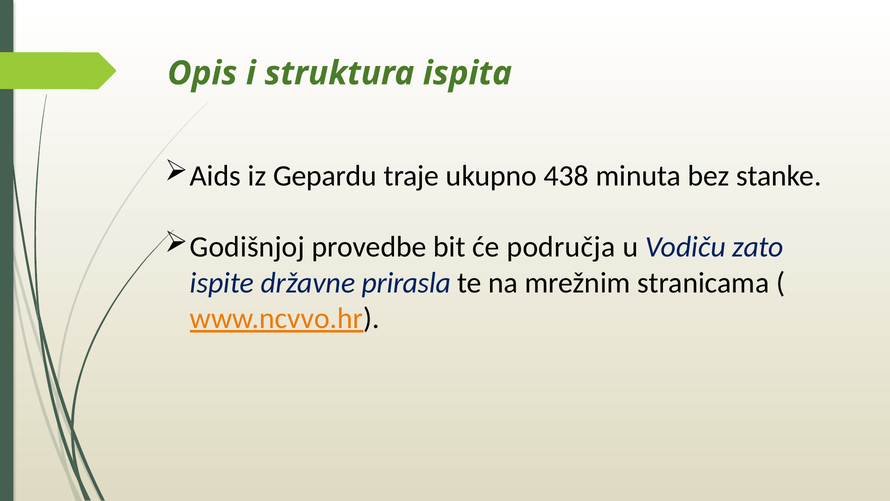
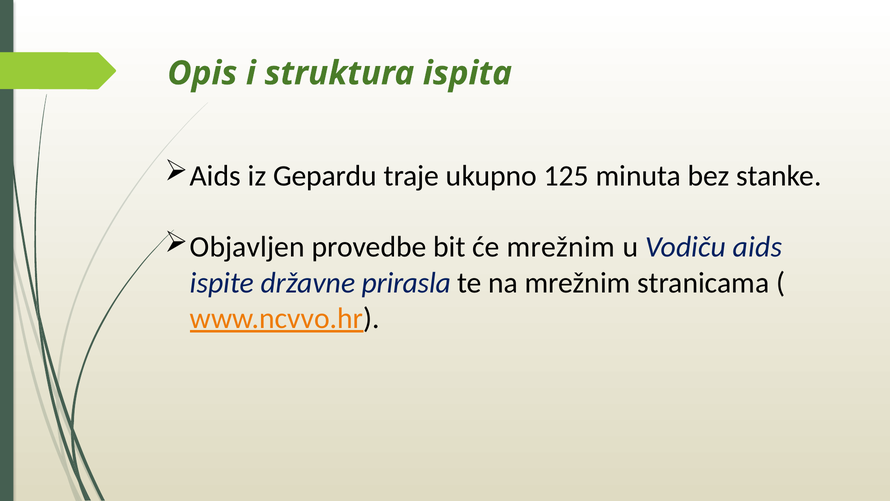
438: 438 -> 125 (566, 176)
Godišnjoj: Godišnjoj -> Objavljen (247, 247)
će područja: područja -> mrežnim (561, 247)
Vodiču zato: zato -> aids (757, 247)
